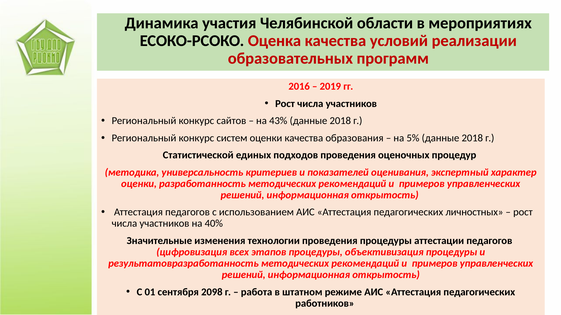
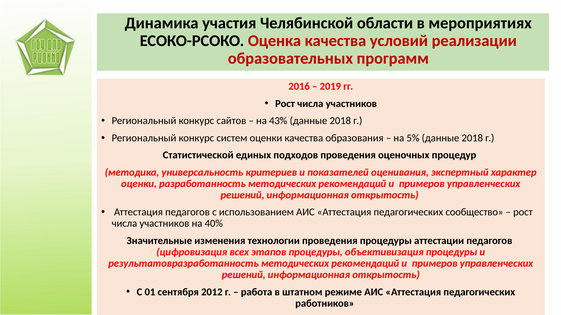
личностных: личностных -> сообщество (474, 213)
2098: 2098 -> 2012 (212, 292)
